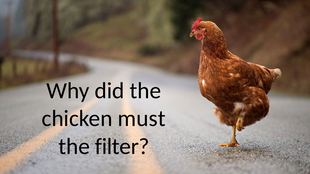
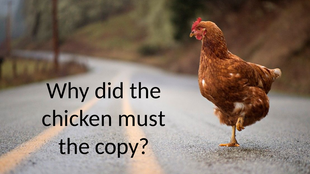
filter: filter -> copy (122, 147)
